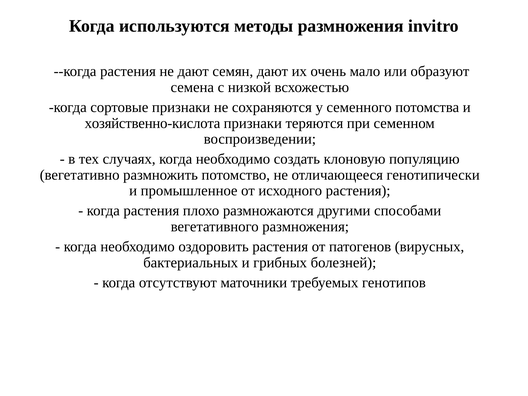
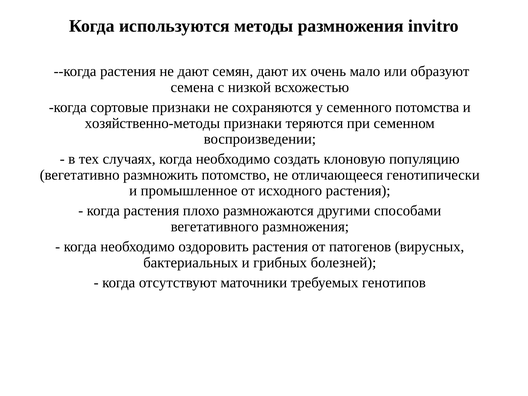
хозяйственно-кислота: хозяйственно-кислота -> хозяйственно-методы (152, 123)
